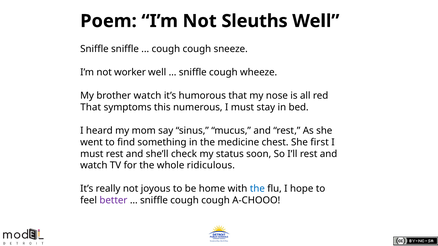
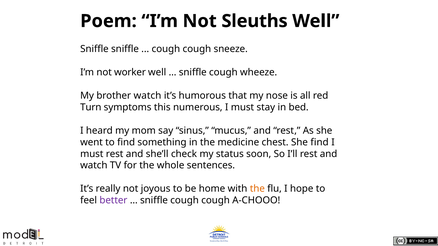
That: That -> Turn (91, 107)
She first: first -> find (320, 142)
ridiculous: ridiculous -> sentences (211, 166)
the colour: blue -> orange (257, 189)
